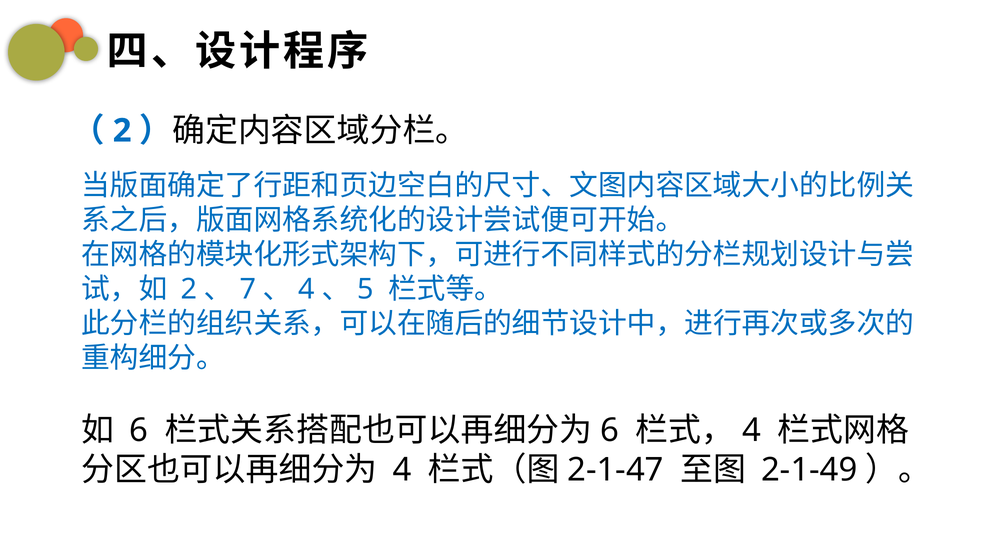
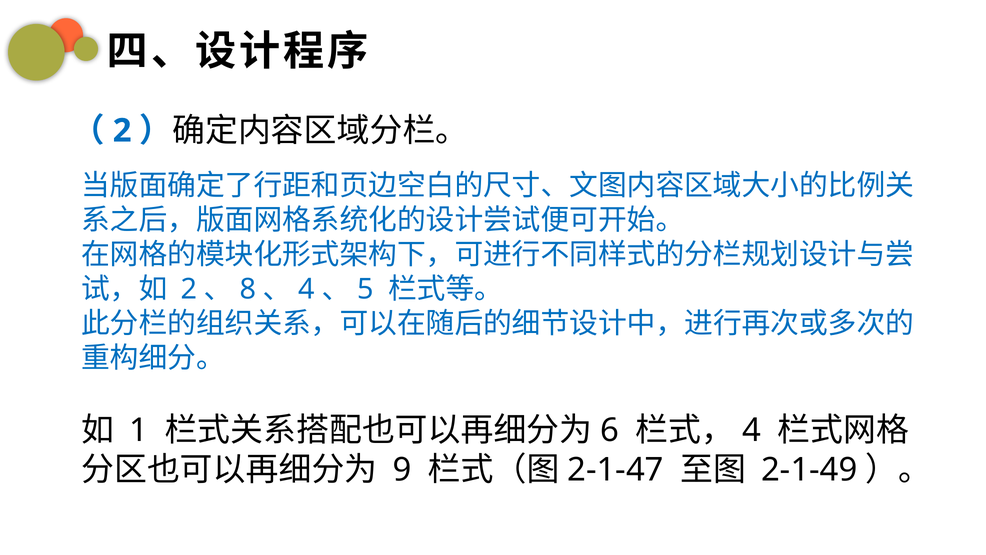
7: 7 -> 8 (248, 289)
6: 6 -> 1 (139, 430)
4: 4 -> 9 (402, 469)
